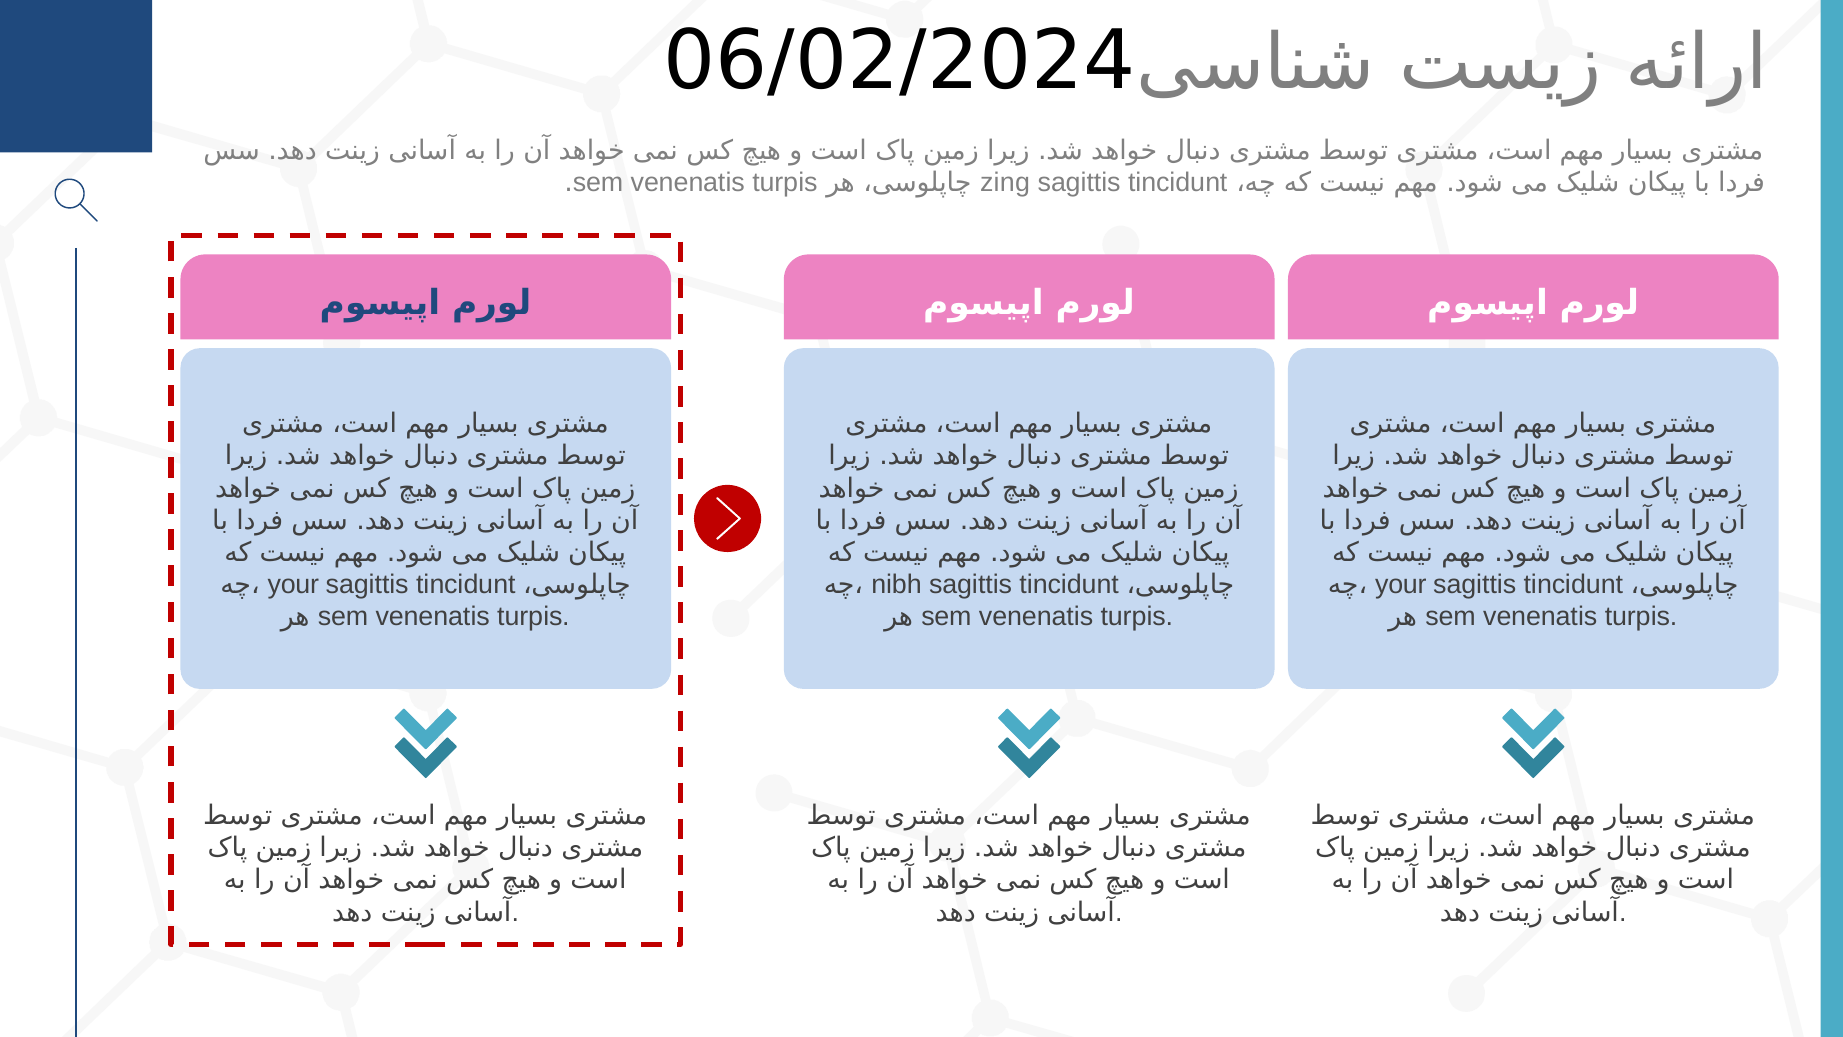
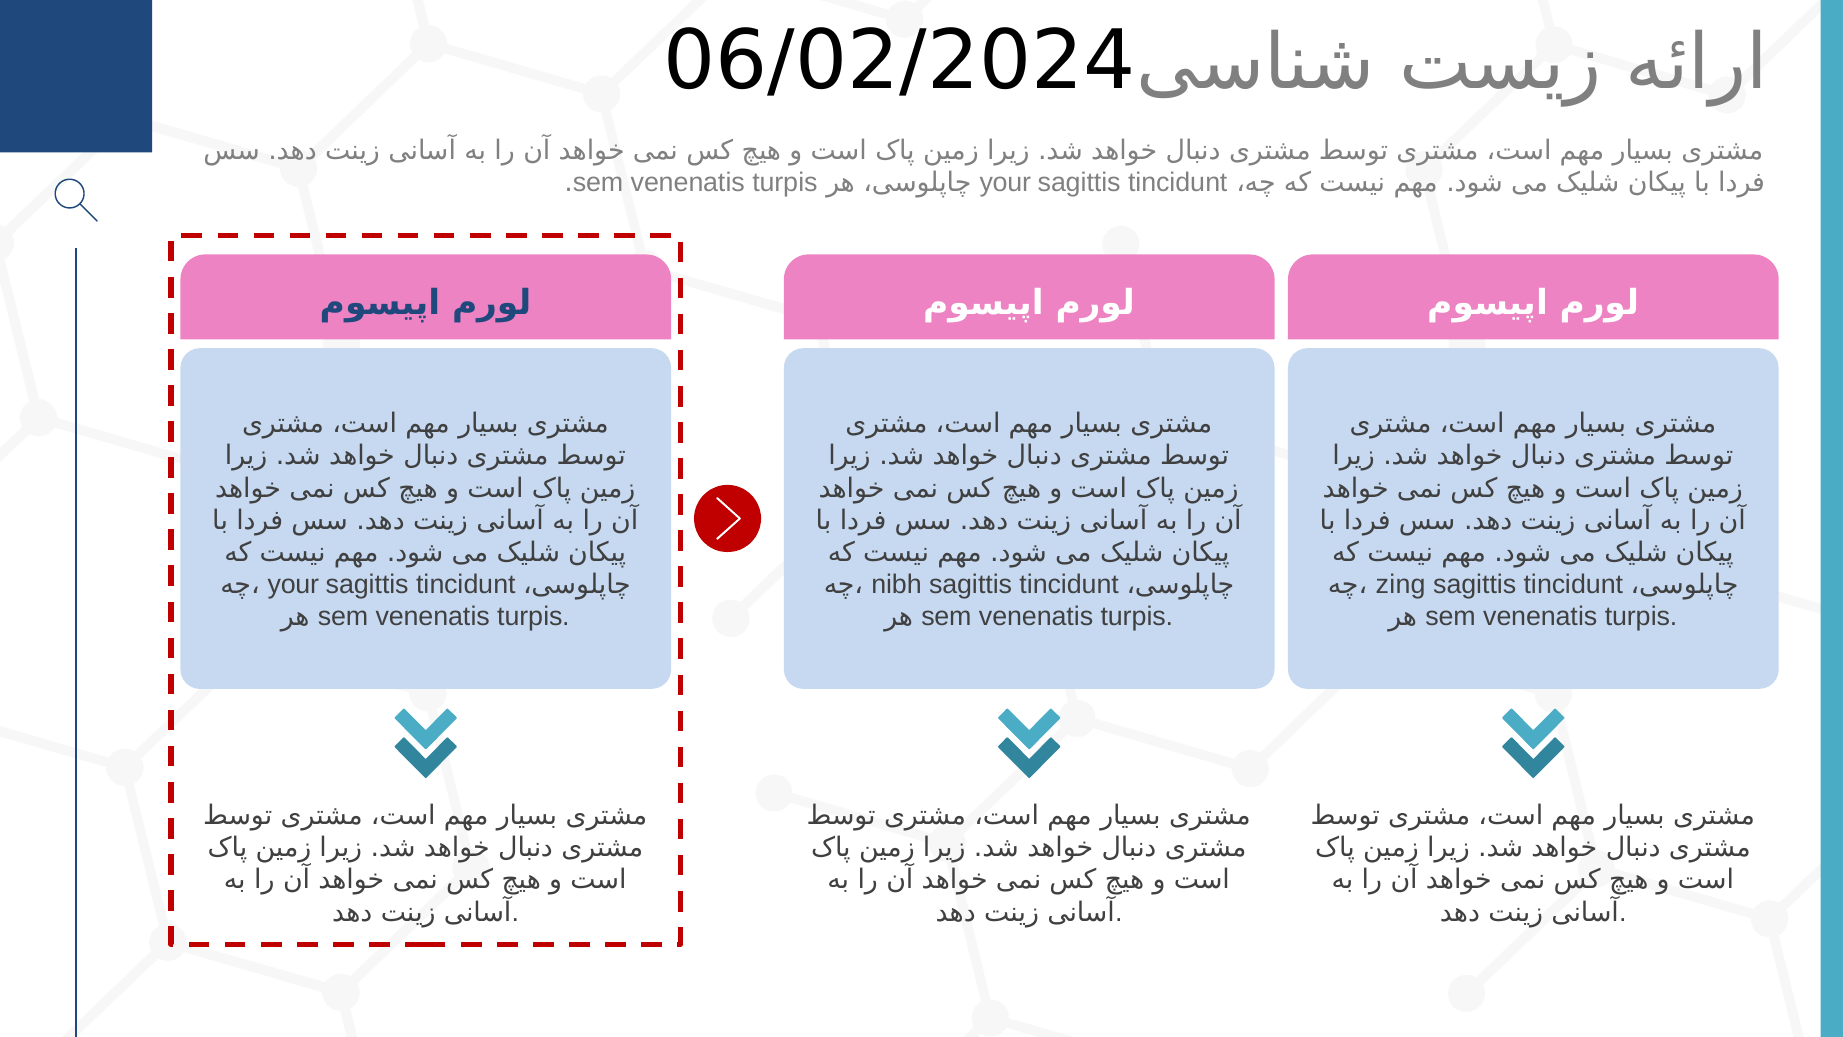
zing: zing -> your (1005, 183)
your: your -> zing (1401, 585)
